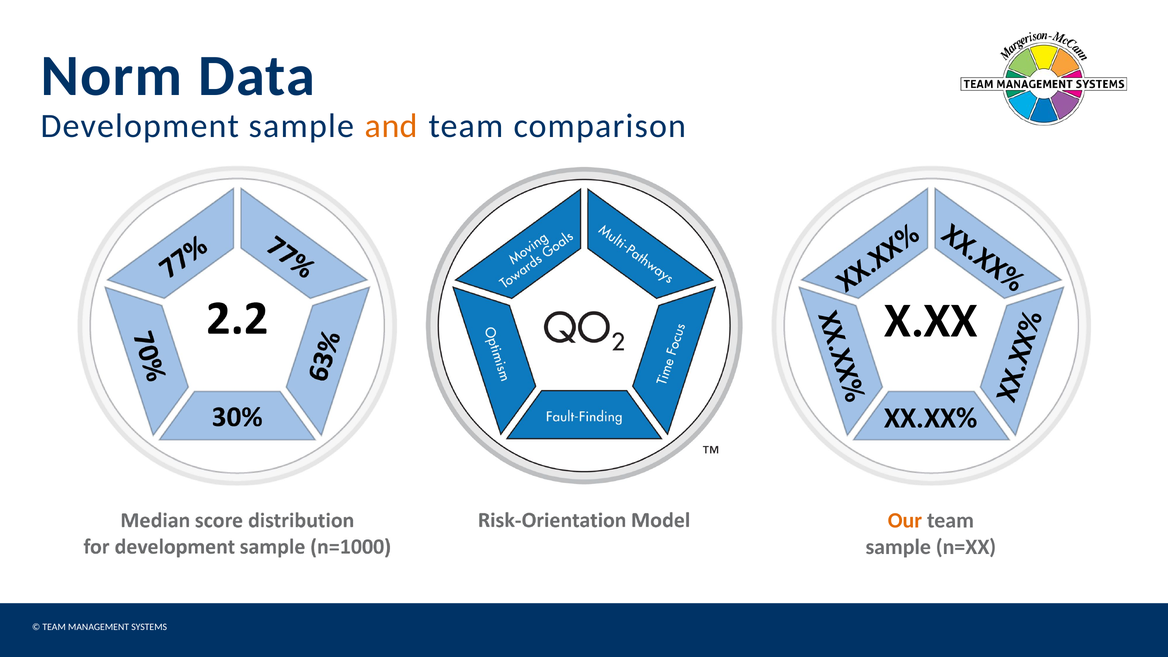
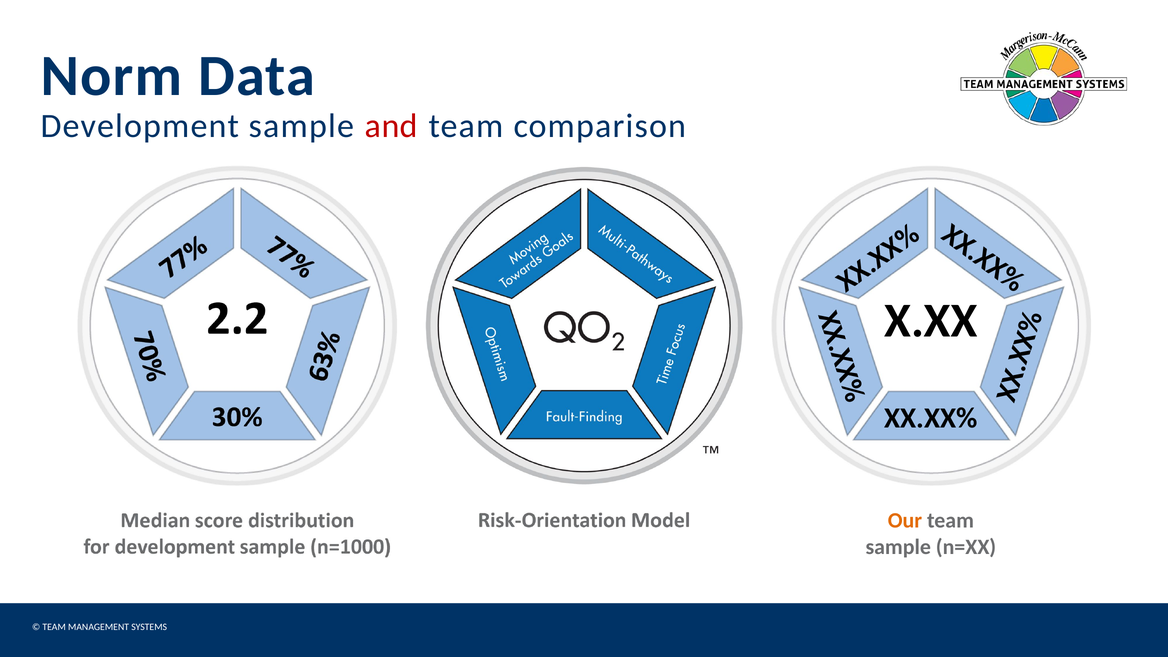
and colour: orange -> red (391, 126)
